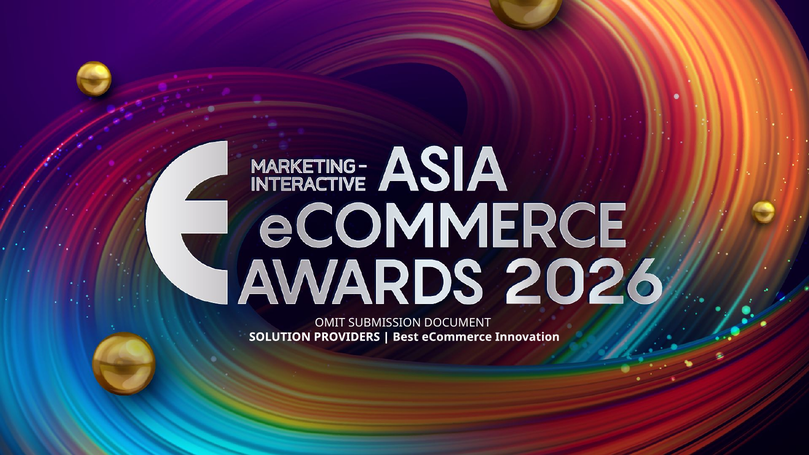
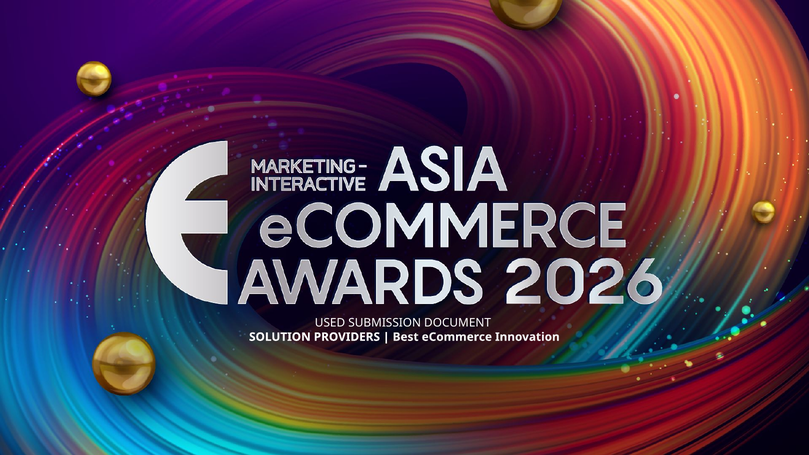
OMIT: OMIT -> USED (330, 323)
